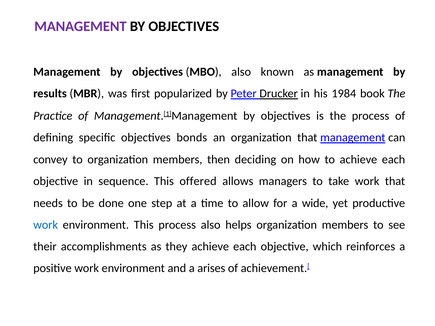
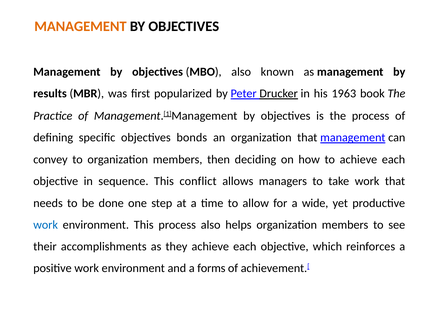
MANAGEMENT colour: purple -> orange (80, 26)
1984: 1984 -> 1963 (344, 94)
offered: offered -> conflict (198, 181)
arises: arises -> forms (211, 268)
